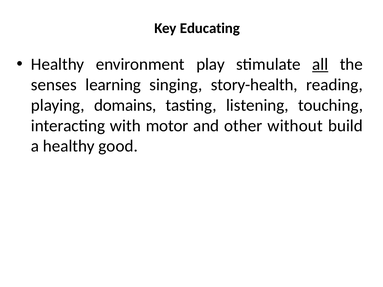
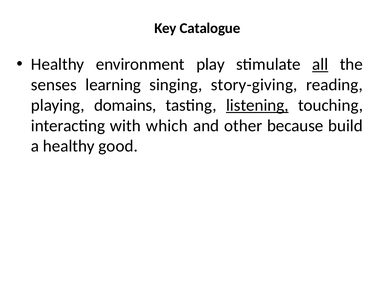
Educating: Educating -> Catalogue (210, 28)
story-health: story-health -> story-giving (254, 85)
listening underline: none -> present (257, 105)
motor: motor -> which (167, 126)
without: without -> because (295, 126)
